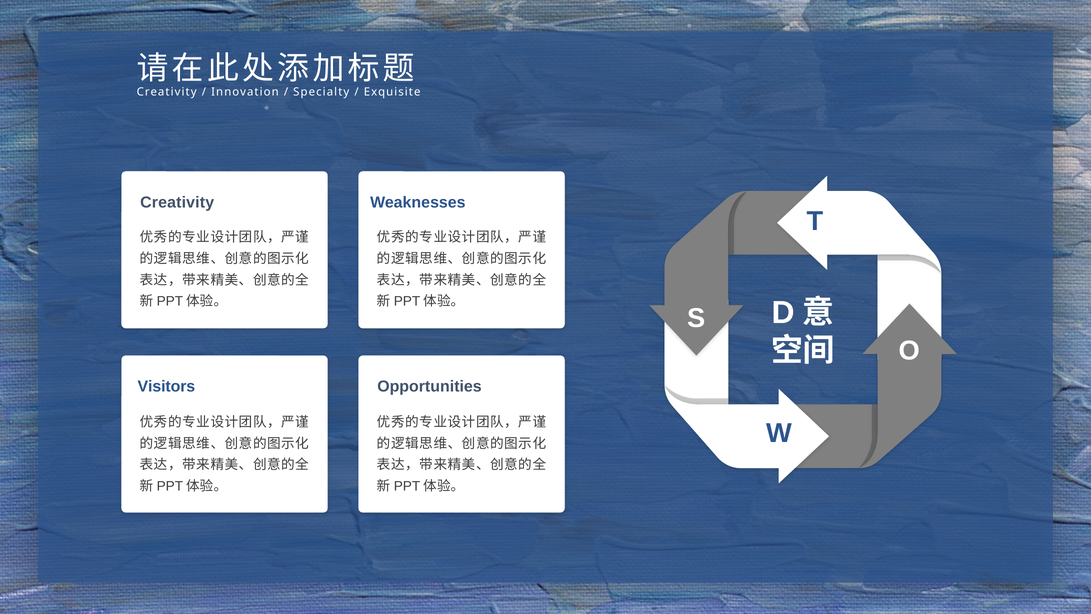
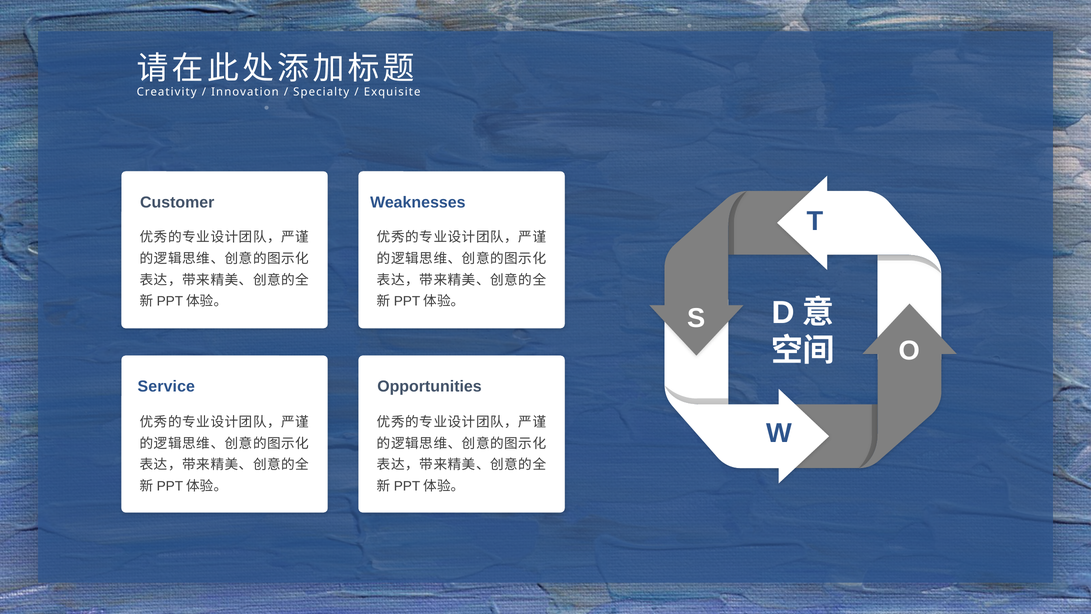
Creativity: Creativity -> Customer (177, 202)
Visitors: Visitors -> Service (166, 386)
